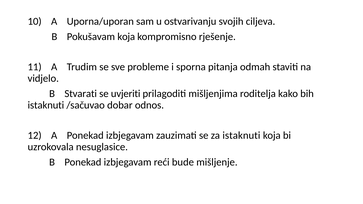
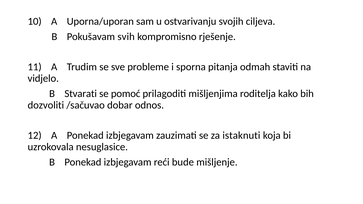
Pokušavam koja: koja -> svih (126, 37)
uvjeriti: uvjeriti -> pomoć (126, 94)
istaknuti: istaknuti -> dozvoliti (46, 105)
